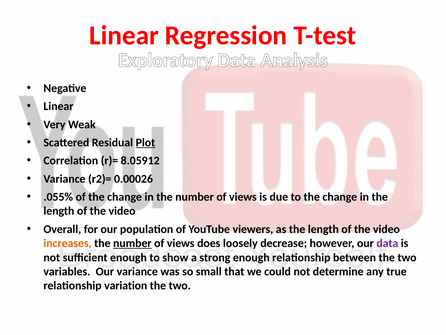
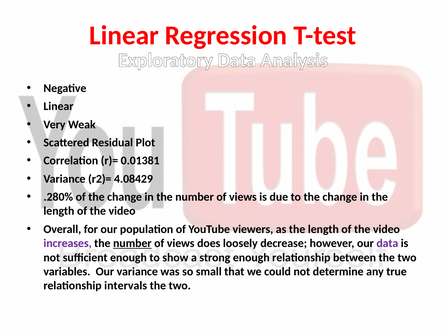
Plot underline: present -> none (145, 142)
8.05912: 8.05912 -> 0.01381 (140, 161)
0.00026: 0.00026 -> 4.08429 (133, 179)
.055%: .055% -> .280% (58, 197)
increases colour: orange -> purple (68, 243)
variation: variation -> intervals (126, 285)
